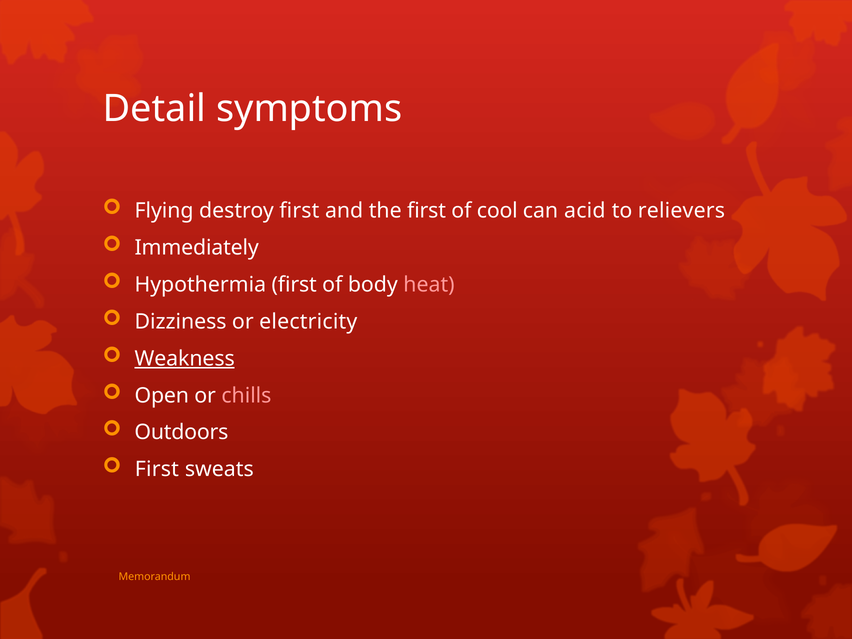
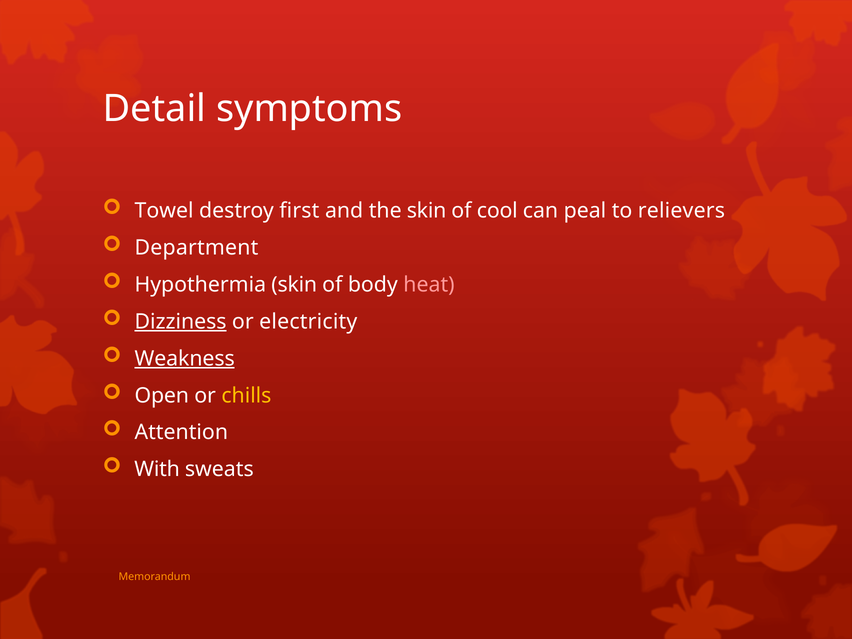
Flying: Flying -> Towel (164, 211)
the first: first -> skin (427, 211)
acid: acid -> peal (585, 211)
Immediately: Immediately -> Department (196, 248)
Hypothermia first: first -> skin (294, 285)
Dizziness underline: none -> present (181, 322)
chills colour: pink -> yellow (246, 396)
Outdoors: Outdoors -> Attention (181, 432)
First: First -> With (157, 469)
